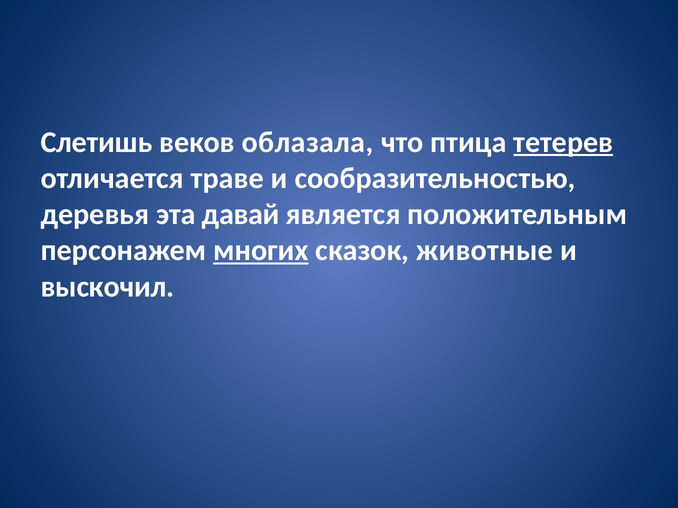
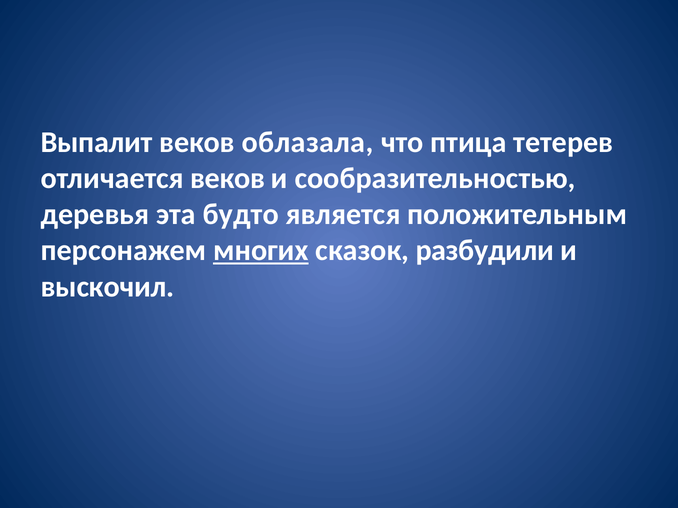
Слетишь: Слетишь -> Выпалит (97, 142)
тетерев underline: present -> none (563, 142)
отличается траве: траве -> веков (228, 178)
давай: давай -> будто (241, 215)
животные: животные -> разбудили (485, 251)
